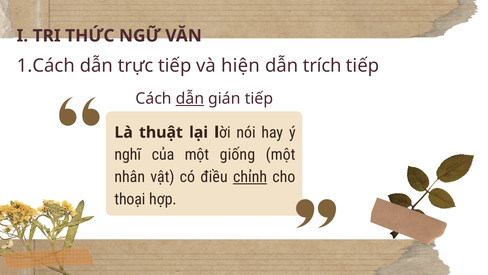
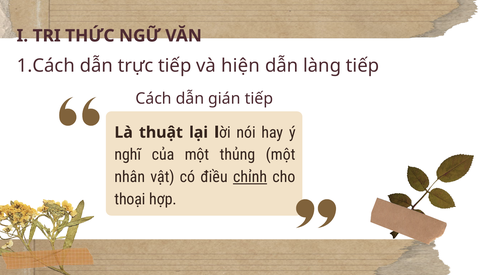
trích: trích -> làng (322, 66)
dẫn underline: present -> none (190, 98)
giống: giống -> thủng (238, 154)
